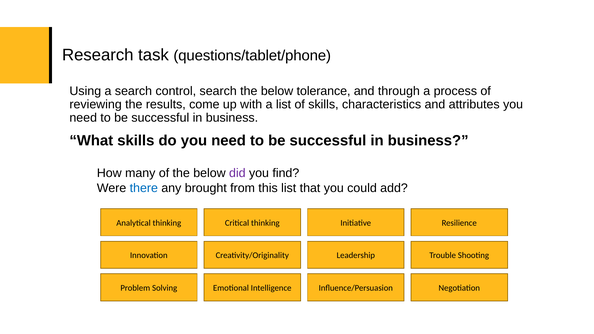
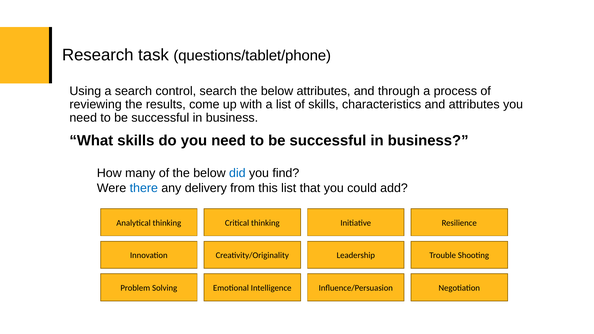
below tolerance: tolerance -> attributes (324, 91)
did colour: purple -> blue (237, 173)
brought: brought -> delivery (206, 188)
